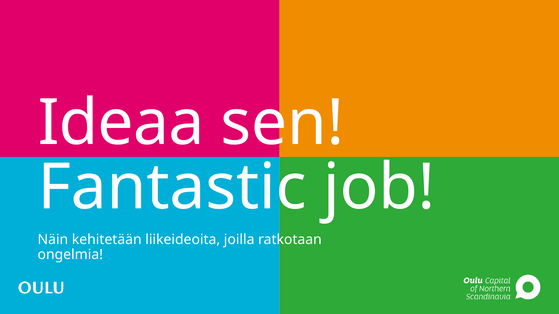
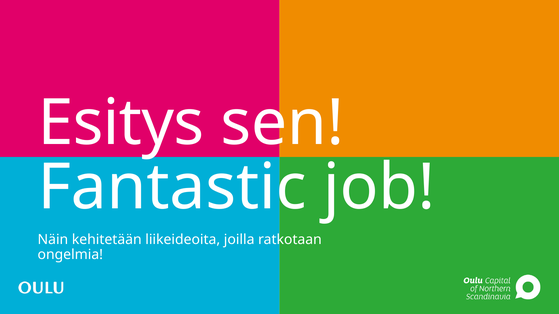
Ideaa: Ideaa -> Esitys (121, 123)
